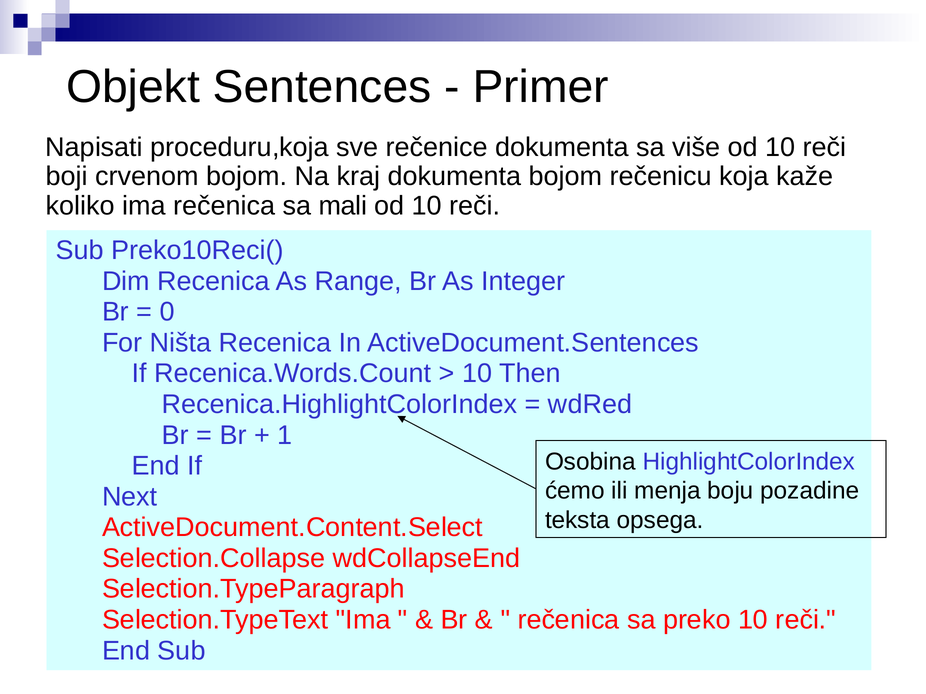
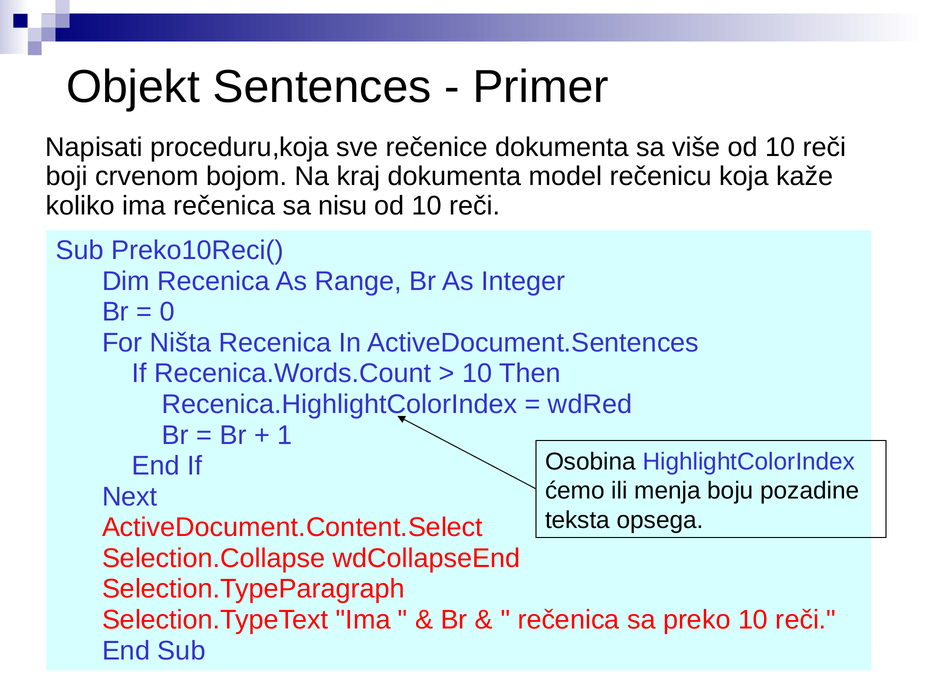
dokumenta bojom: bojom -> model (565, 177)
mali: mali -> nisu (343, 206)
